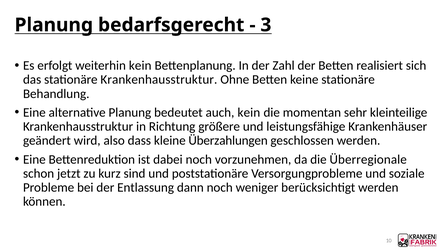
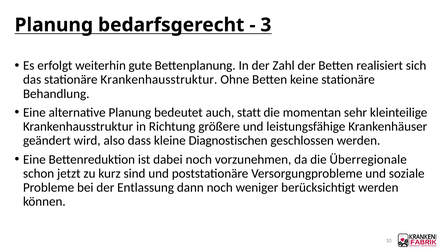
weiterhin kein: kein -> gute (140, 66)
auch kein: kein -> statt (249, 112)
Überzahlungen: Überzahlungen -> Diagnostischen (228, 141)
